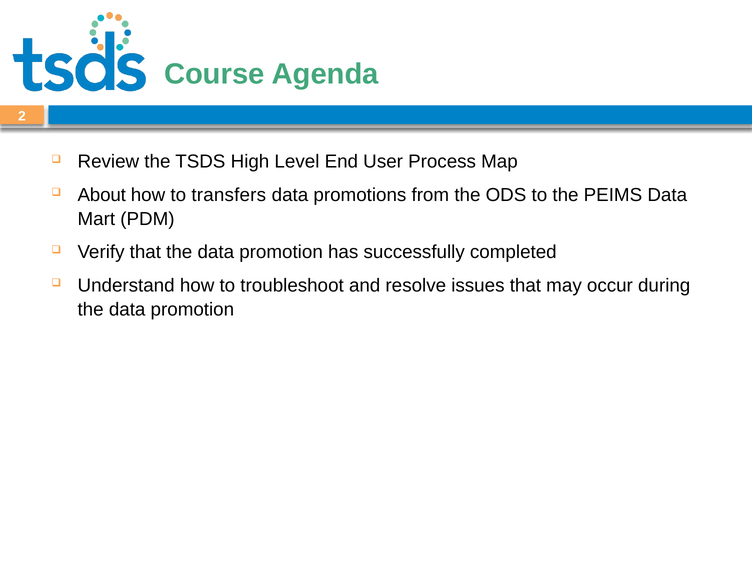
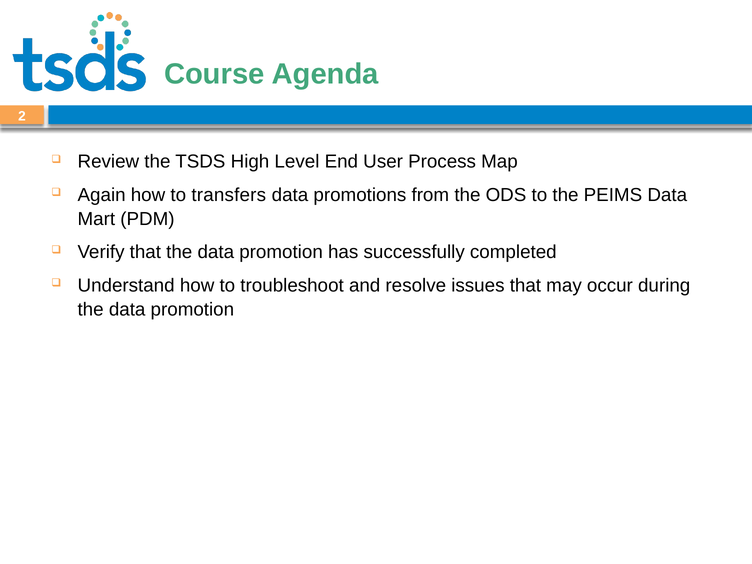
About: About -> Again (102, 195)
